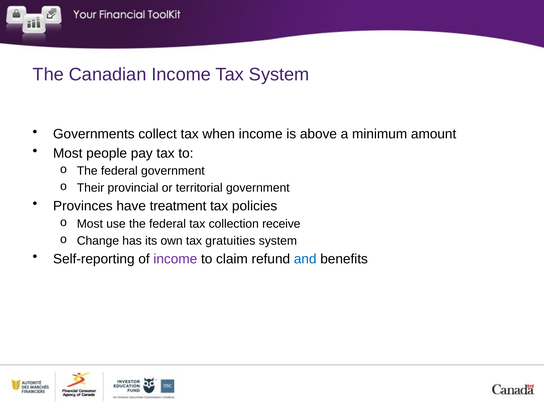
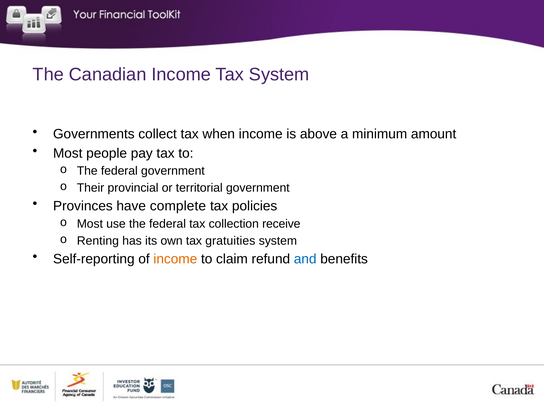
treatment: treatment -> complete (178, 206)
Change: Change -> Renting (98, 241)
income colour: purple -> orange (175, 259)
